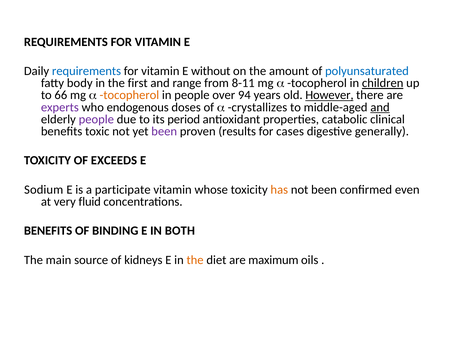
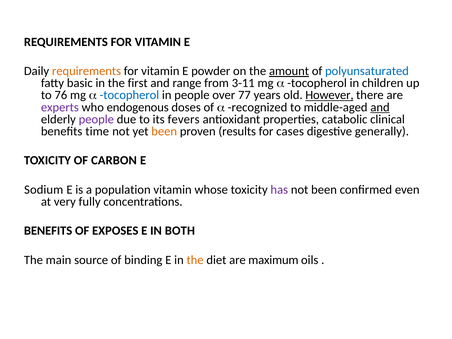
requirements colour: blue -> orange (86, 71)
without: without -> powder (211, 71)
amount underline: none -> present (289, 71)
body: body -> basic (80, 83)
8-11: 8-11 -> 3-11 (243, 83)
children underline: present -> none (383, 83)
66: 66 -> 76 (61, 95)
tocopherol colour: orange -> blue (129, 95)
94: 94 -> 77 (244, 95)
crystallizes: crystallizes -> recognized (257, 107)
period: period -> fevers (184, 119)
toxic: toxic -> time (97, 131)
been colour: purple -> orange (164, 131)
EXCEEDS: EXCEEDS -> CARBON (114, 161)
participate: participate -> population (123, 190)
has colour: orange -> purple (279, 190)
fluid: fluid -> fully (90, 202)
BINDING: BINDING -> EXPOSES (115, 231)
kidneys: kidneys -> binding (143, 260)
